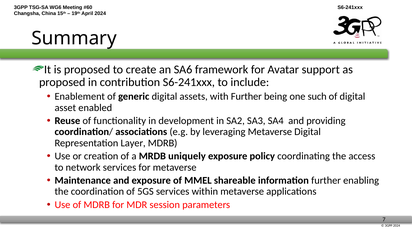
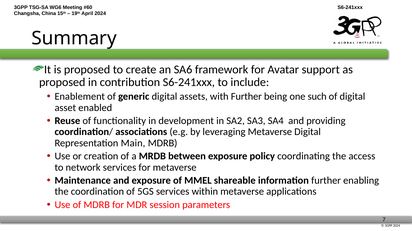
Layer: Layer -> Main (133, 143)
uniquely: uniquely -> between (187, 157)
